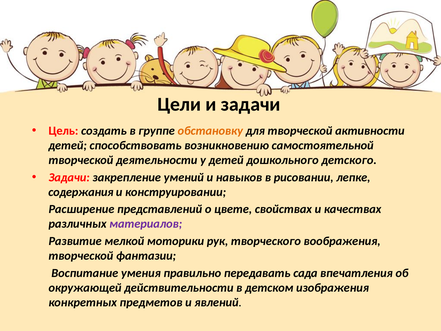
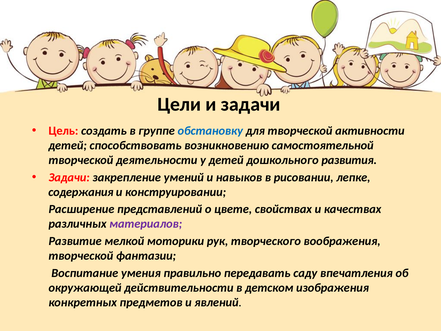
обстановку colour: orange -> blue (210, 131)
детского: детского -> развития (349, 160)
сада: сада -> саду (305, 273)
